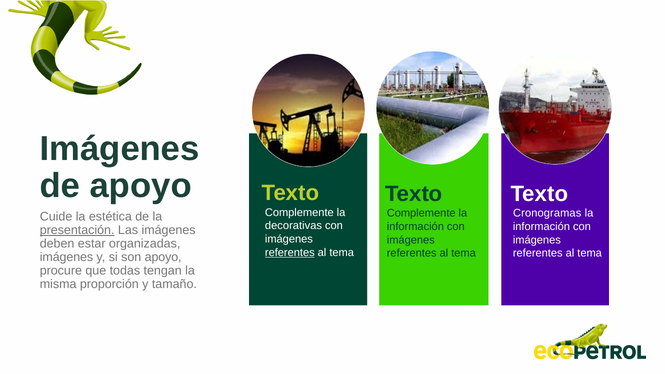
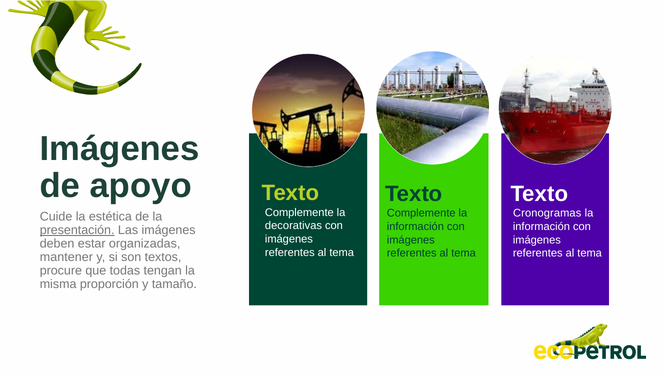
referentes underline: present -> none (290, 252)
imágenes: imágenes -> mantener (66, 257)
son apoyo: apoyo -> textos (163, 257)
